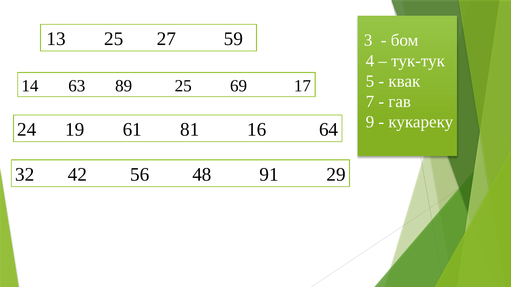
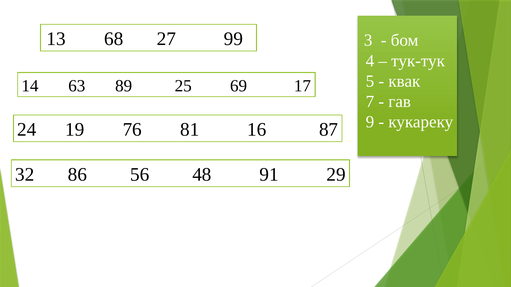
13 25: 25 -> 68 (114, 39)
59: 59 -> 99 (233, 39)
61: 61 -> 76 (132, 130)
64: 64 -> 87 (329, 130)
42: 42 -> 86 (77, 175)
